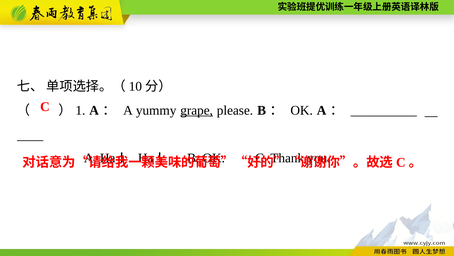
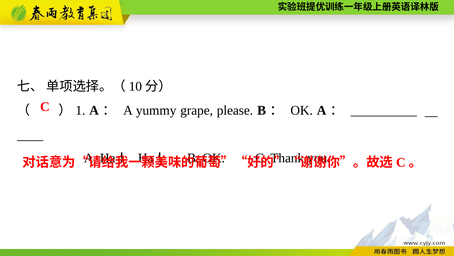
grape underline: present -> none (197, 110)
